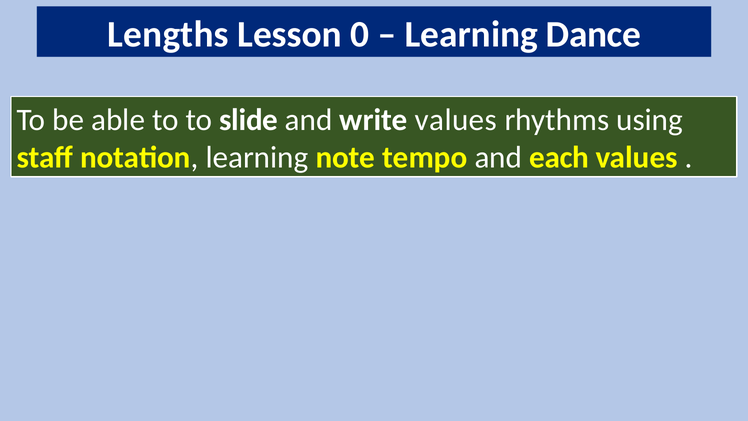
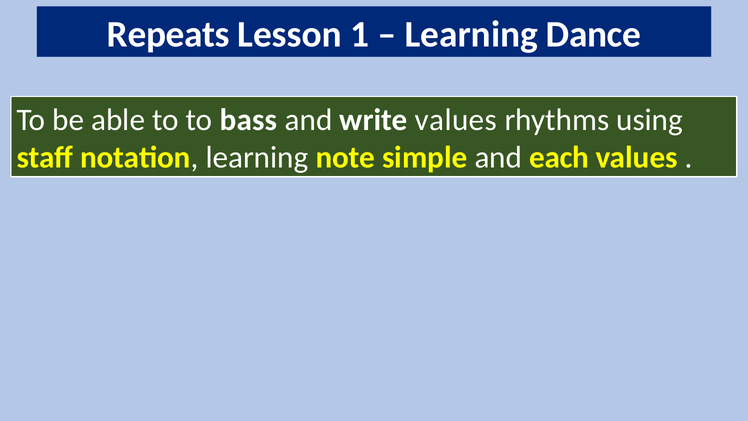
Lengths: Lengths -> Repeats (168, 34)
0: 0 -> 1 (360, 34)
slide: slide -> bass (248, 120)
tempo: tempo -> simple (425, 157)
